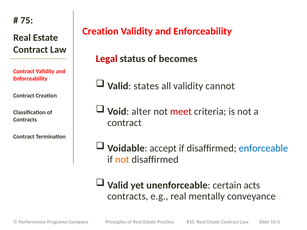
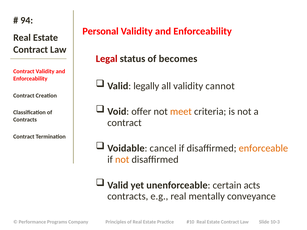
75: 75 -> 94 (27, 20)
Creation: Creation -> Personal (100, 31)
states: states -> legally (146, 86)
alter: alter -> offer (141, 112)
meet colour: red -> orange (181, 112)
accept: accept -> cancel (163, 149)
enforceable colour: blue -> orange (263, 149)
